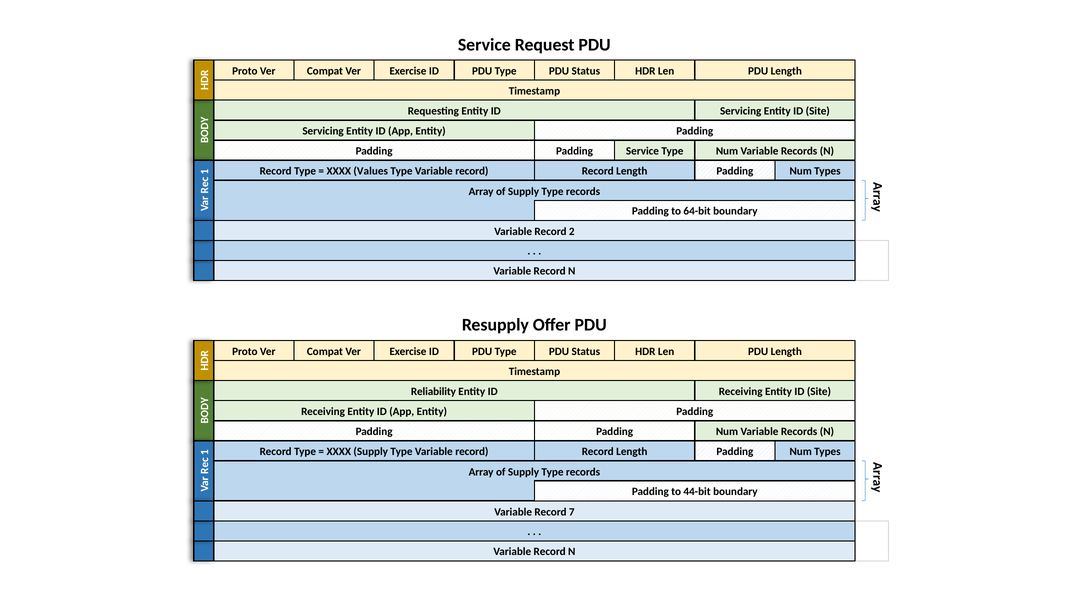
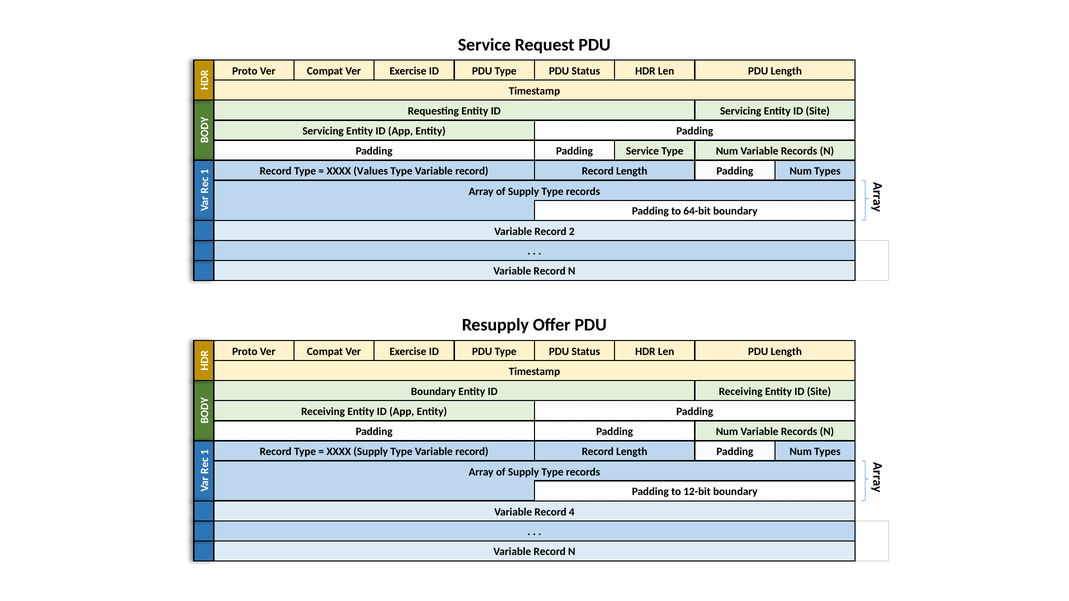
Reliability: Reliability -> Boundary (433, 392)
44-bit: 44-bit -> 12-bit (697, 492)
7: 7 -> 4 (572, 512)
